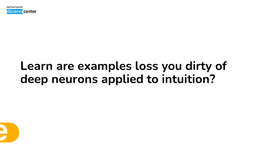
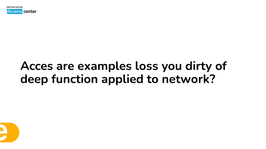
Learn: Learn -> Acces (37, 66)
neurons: neurons -> function (75, 79)
intuition: intuition -> network (188, 79)
